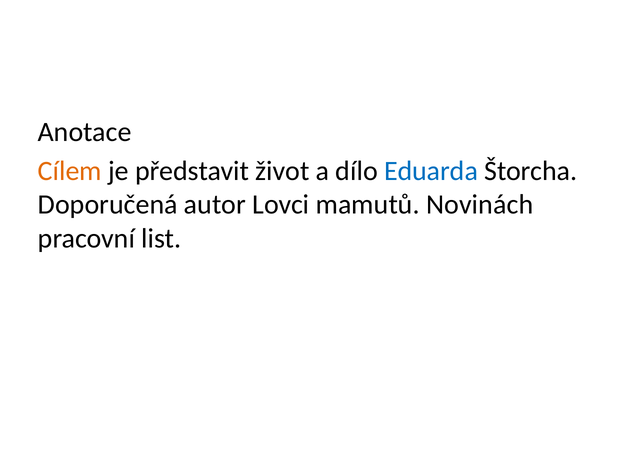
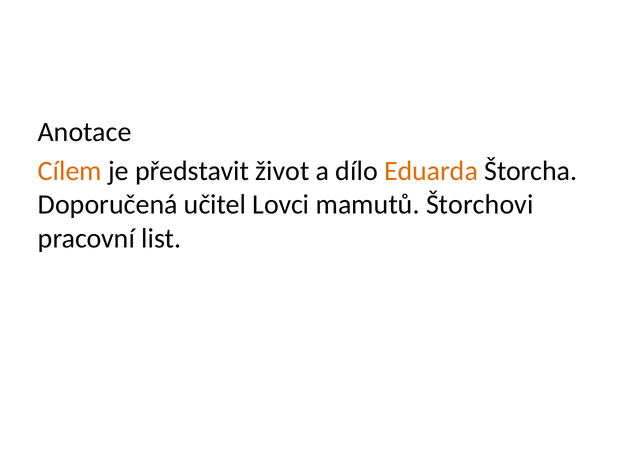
Eduarda colour: blue -> orange (431, 171)
autor: autor -> učitel (215, 205)
Novinách: Novinách -> Štorchovi (480, 205)
